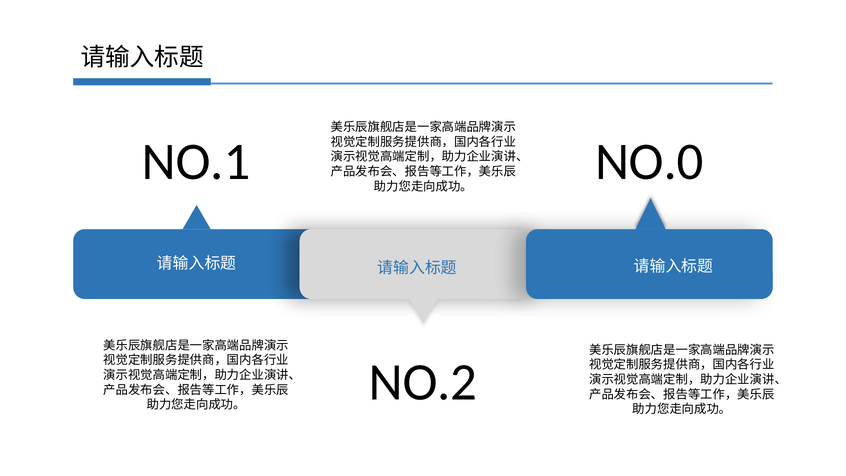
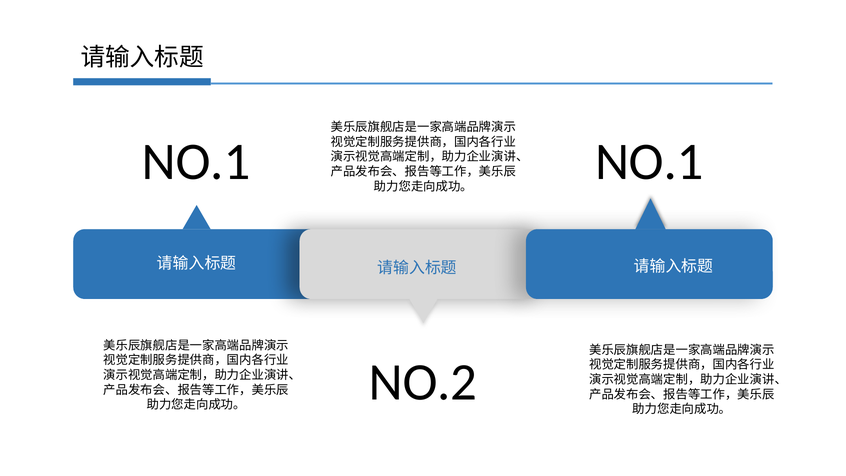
NO.0: NO.0 -> NO.1 (649, 162)
